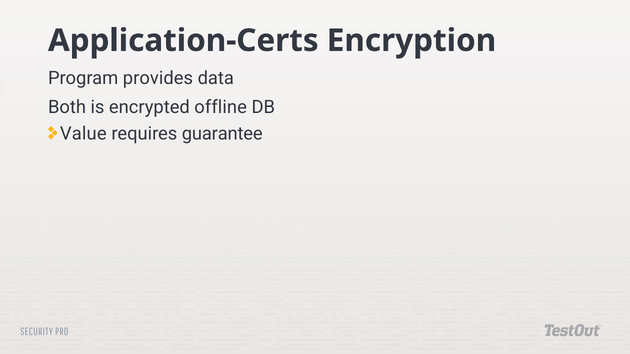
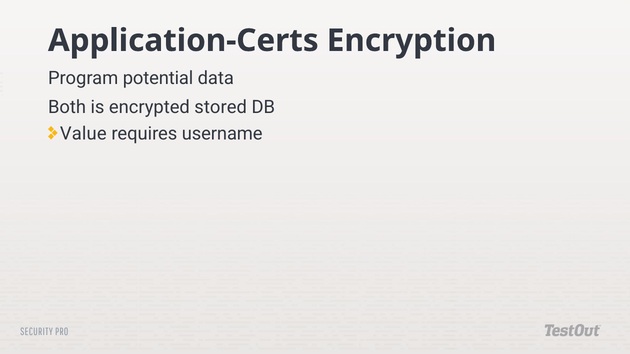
provides: provides -> potential (158, 78)
offline: offline -> stored (221, 107)
guarantee: guarantee -> username (222, 134)
